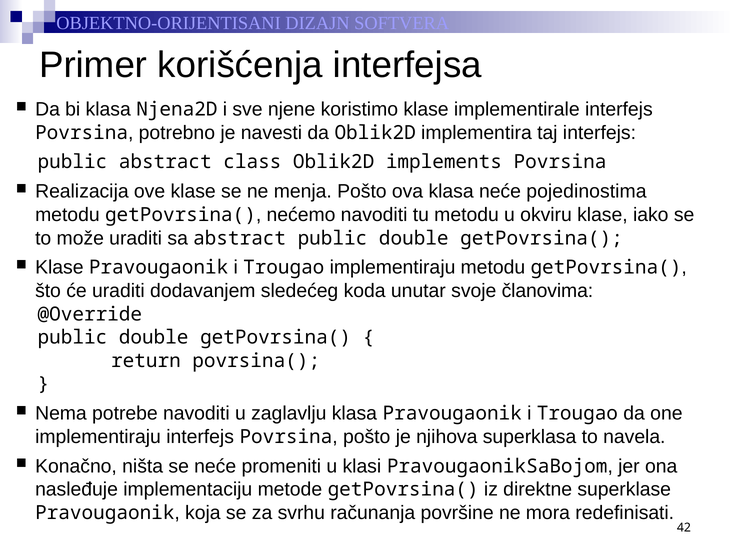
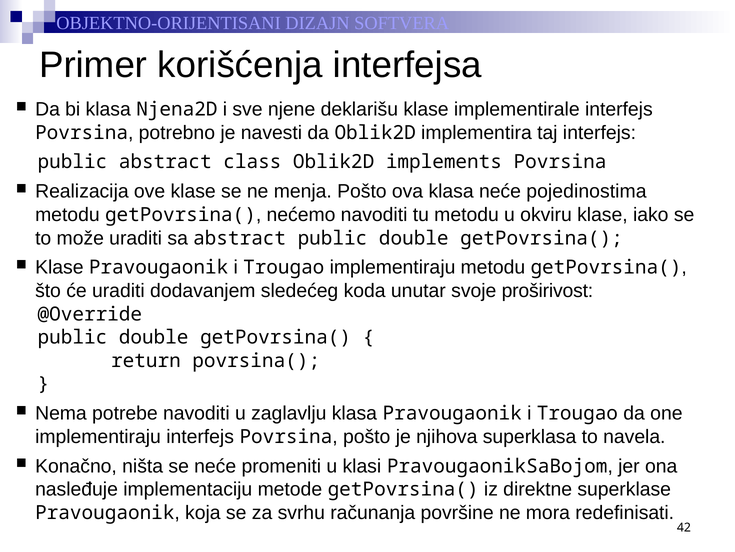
koristimo: koristimo -> deklarišu (359, 109)
članovima: članovima -> proširivost (547, 290)
